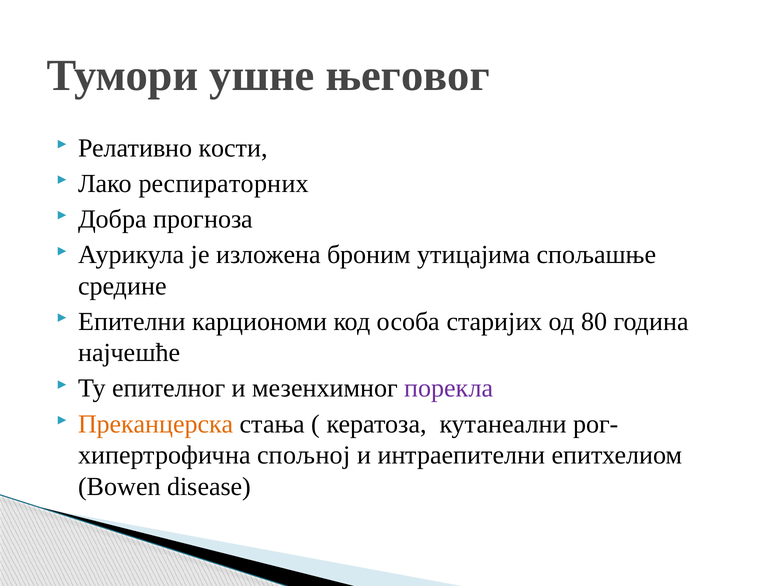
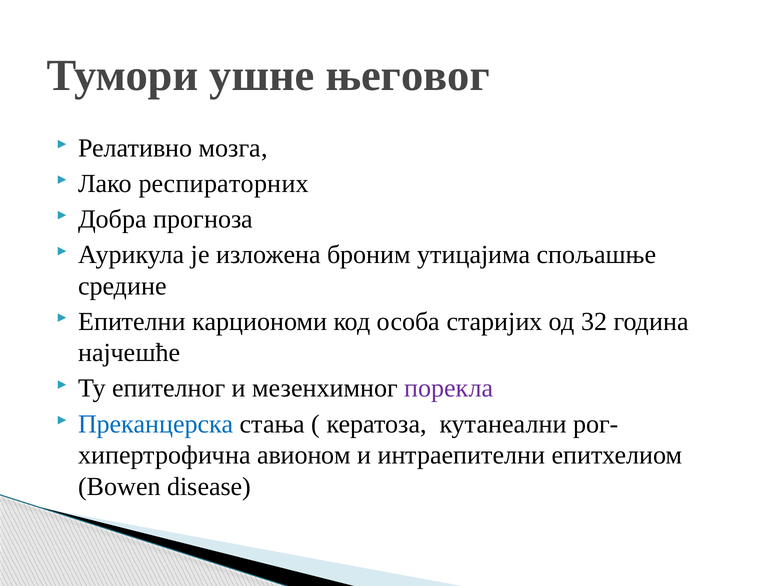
кости: кости -> мозга (233, 148)
80: 80 -> 32 (594, 322)
Преканцерска colour: orange -> blue (156, 424)
спољној: спољној -> авионом (304, 456)
